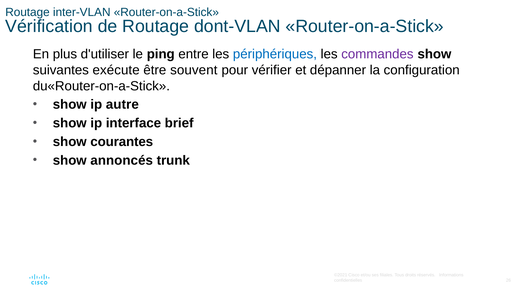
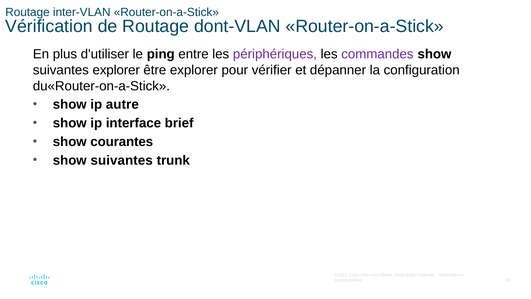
périphériques colour: blue -> purple (275, 54)
suivantes exécute: exécute -> explorer (116, 70)
être souvent: souvent -> explorer (194, 70)
annoncés: annoncés -> suivantes (122, 160)
